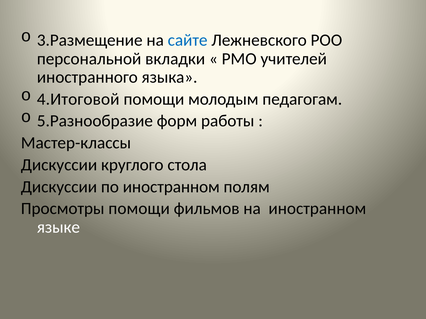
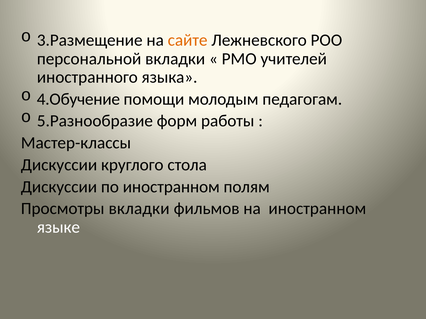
сайте colour: blue -> orange (188, 40)
4.Итоговой: 4.Итоговой -> 4.Обучение (78, 99)
Просмотры помощи: помощи -> вкладки (139, 209)
